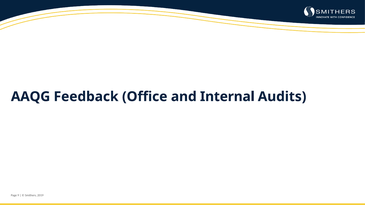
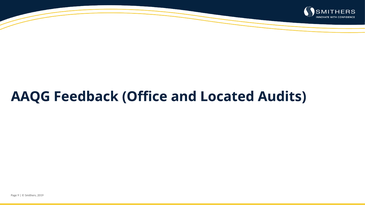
Internal: Internal -> Located (227, 97)
